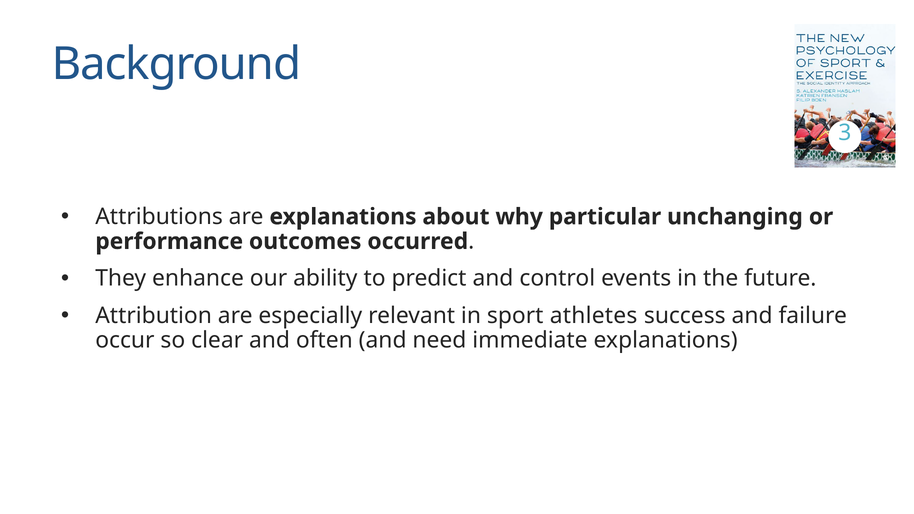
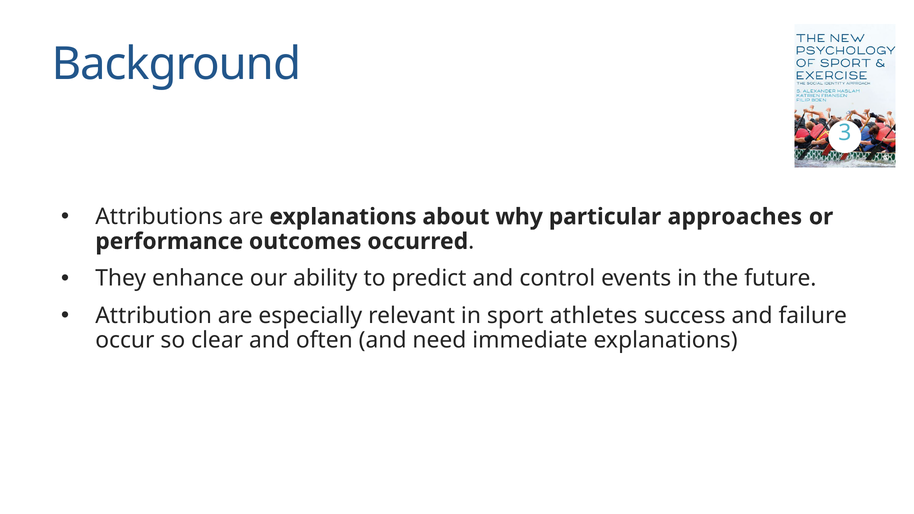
unchanging: unchanging -> approaches (735, 217)
